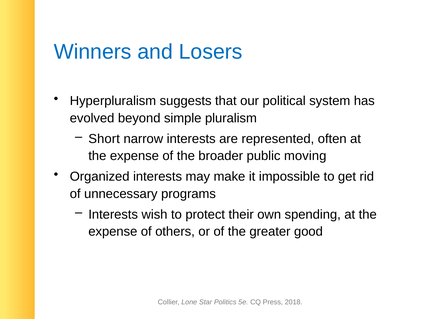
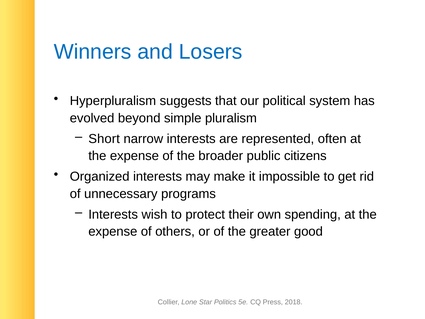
moving: moving -> citizens (305, 156)
